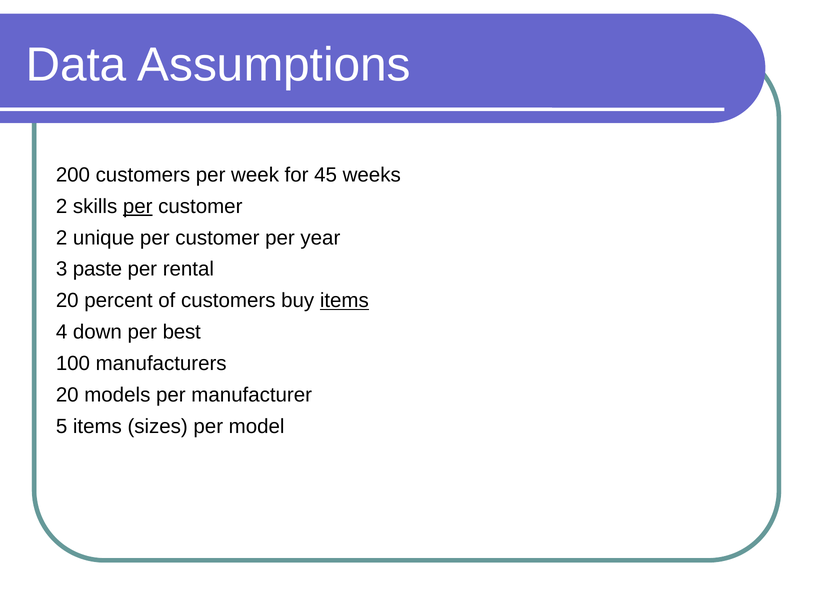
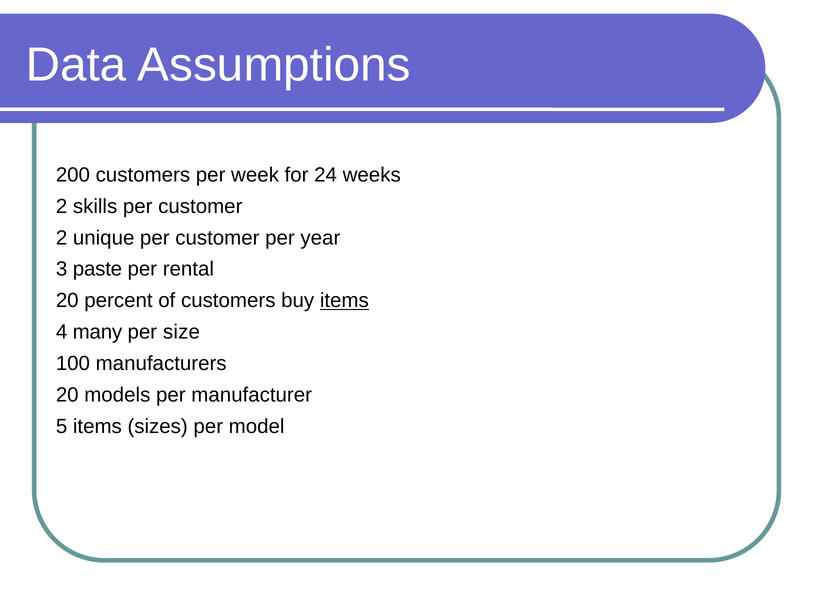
45: 45 -> 24 (326, 175)
per underline: present -> none (138, 206)
down: down -> many (97, 332)
best: best -> size (181, 332)
